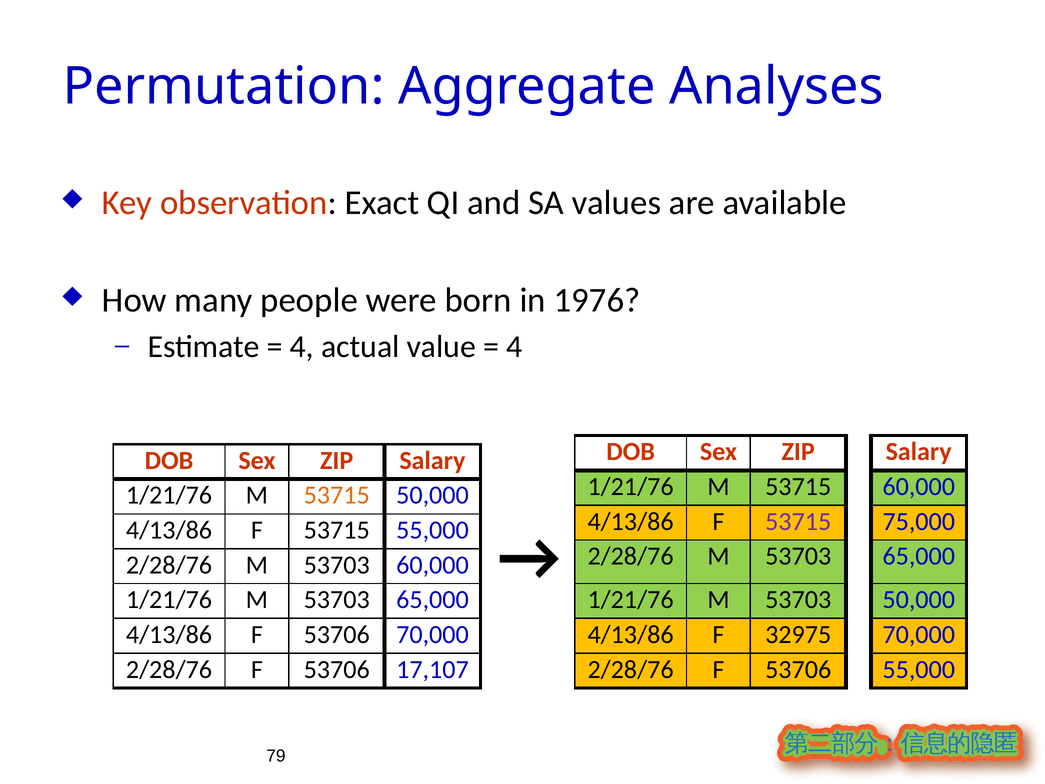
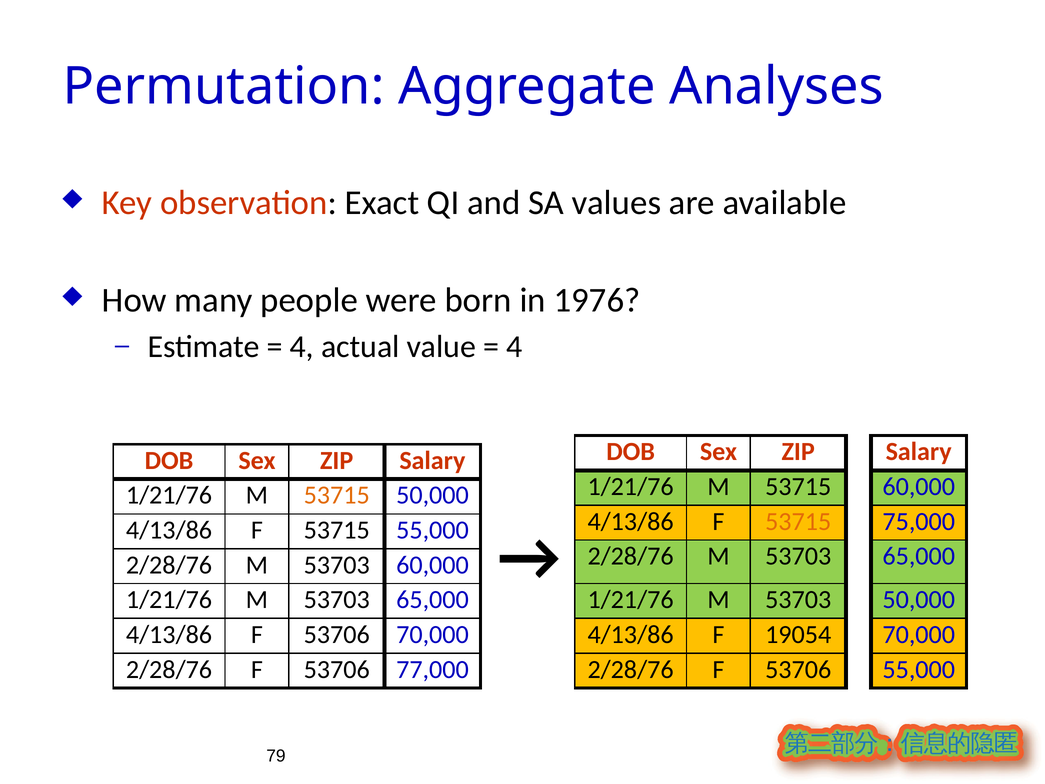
53715 colour: purple -> orange (798, 521)
32975: 32975 -> 19054 (798, 634)
17,107: 17,107 -> 77,000 (432, 669)
